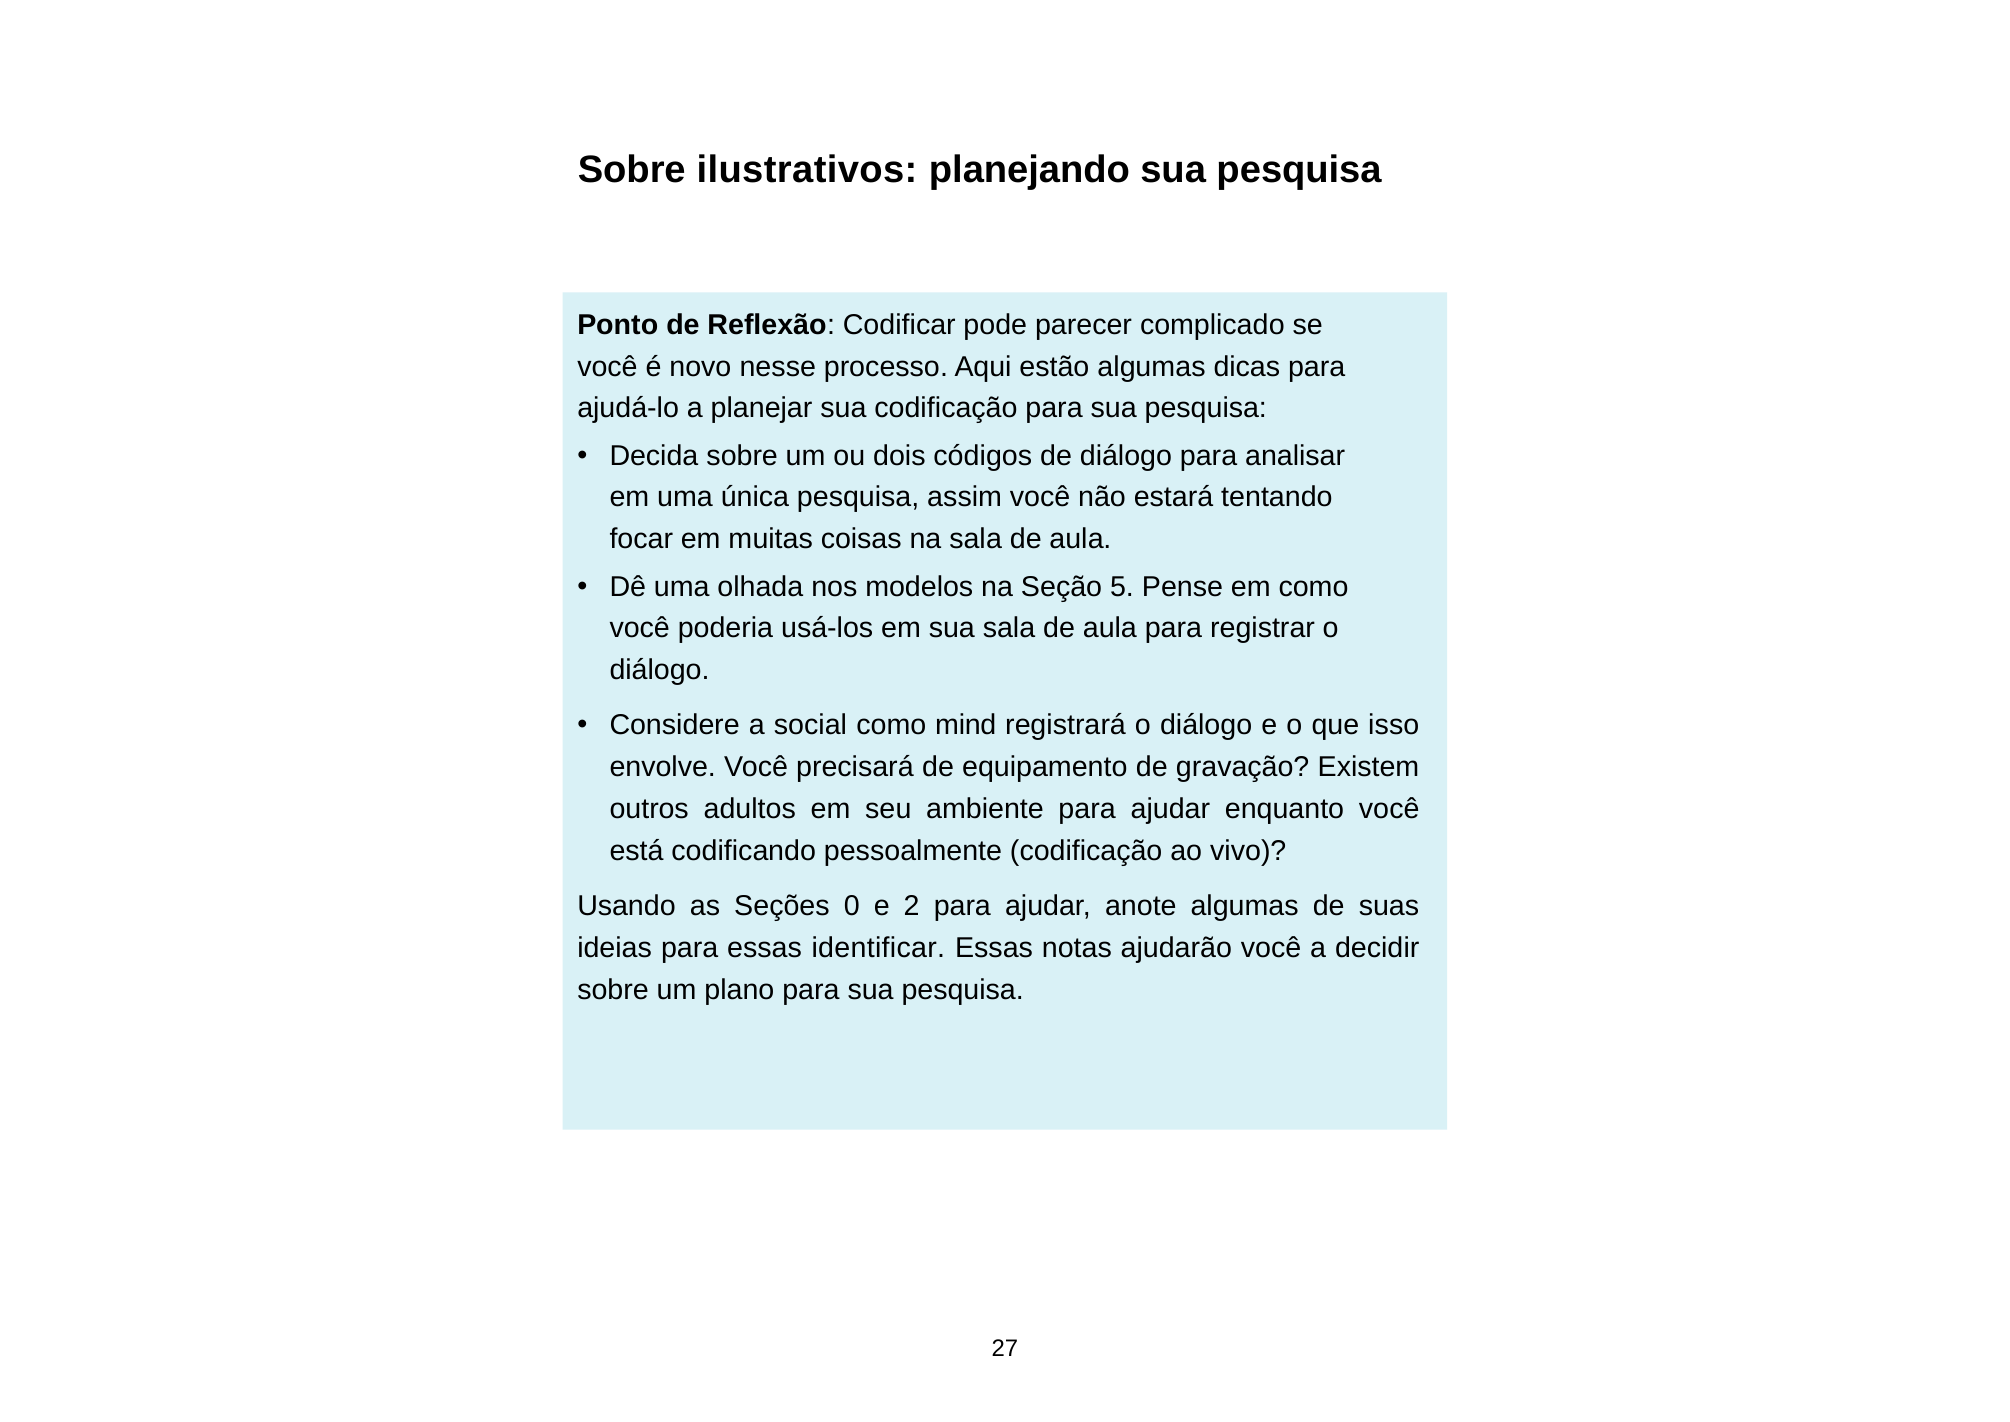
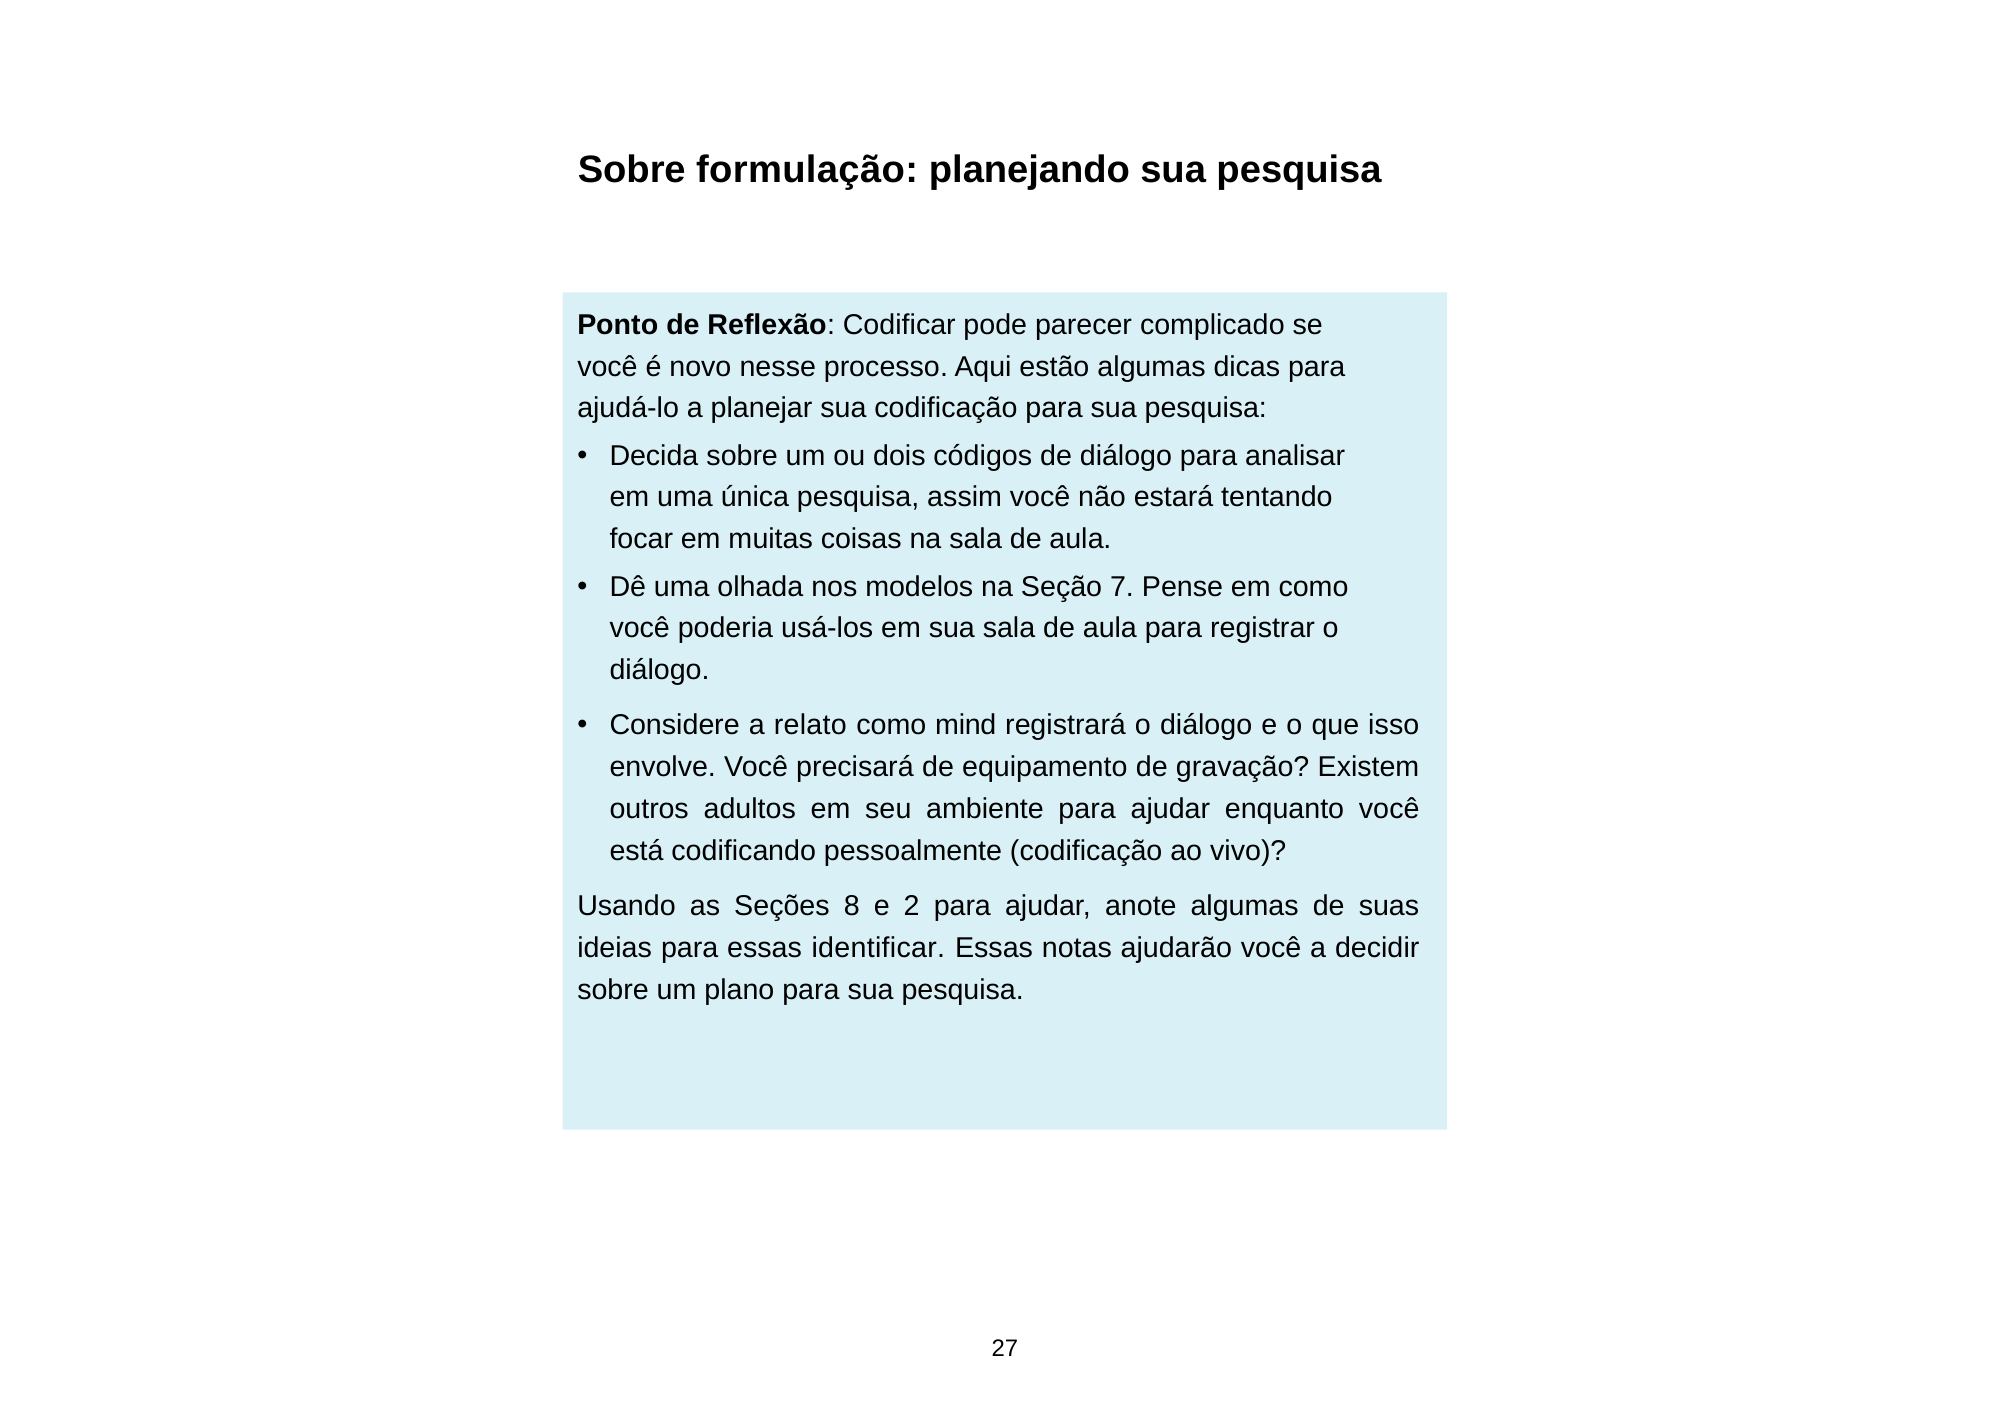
ilustrativos: ilustrativos -> formulação (807, 170)
5: 5 -> 7 (1122, 587)
social: social -> relato (810, 725)
0: 0 -> 8 (852, 906)
